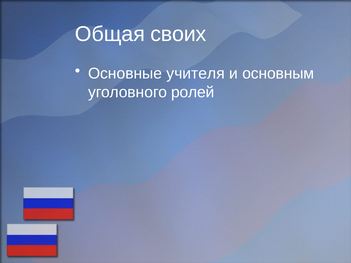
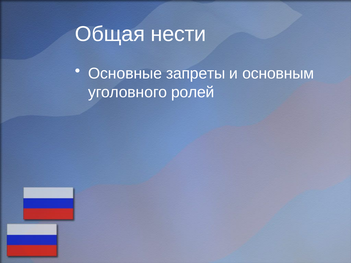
своих: своих -> нести (178, 34)
учителя: учителя -> запреты (196, 74)
